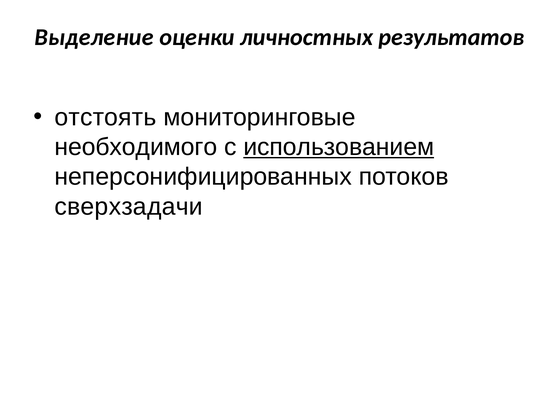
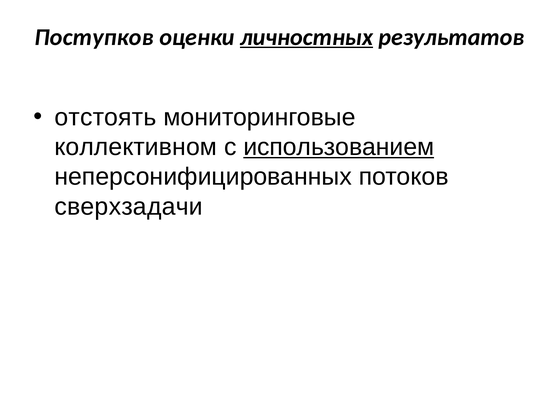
Выделение: Выделение -> Поступков (94, 37)
личностных underline: none -> present (307, 37)
необходимого: необходимого -> коллективном (136, 147)
